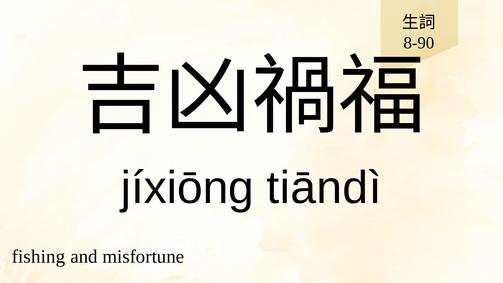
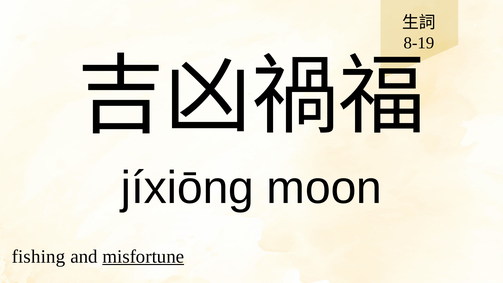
8-90: 8-90 -> 8-19 (419, 43)
tiāndì: tiāndì -> moon (324, 188)
misfortune underline: none -> present (143, 256)
